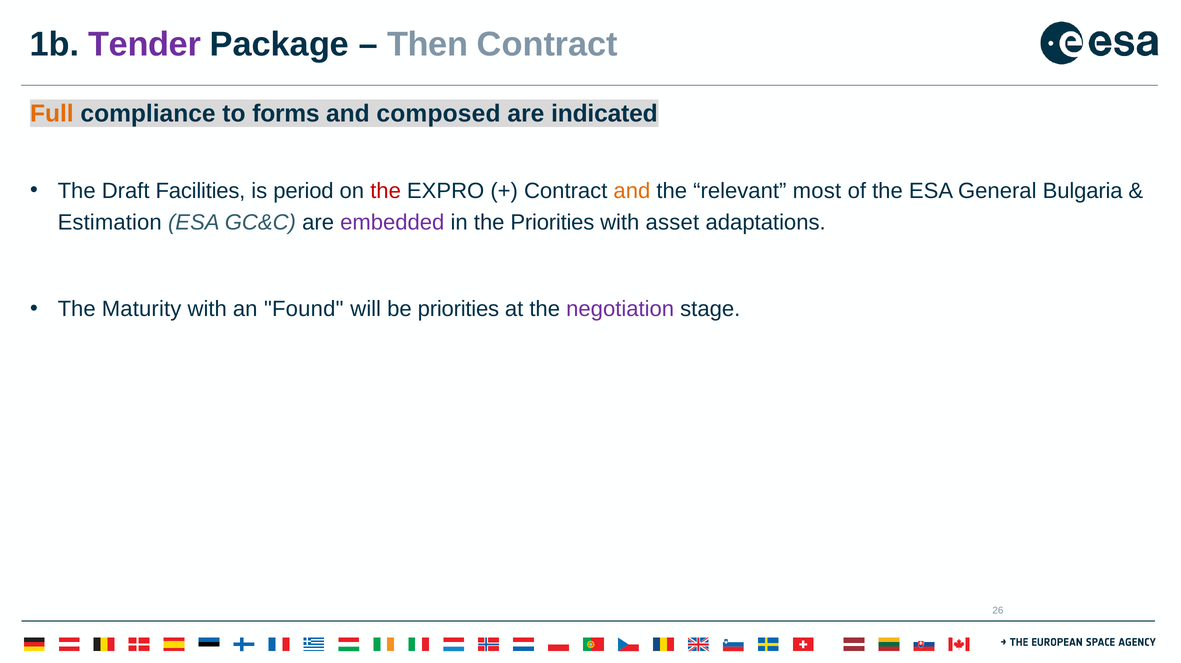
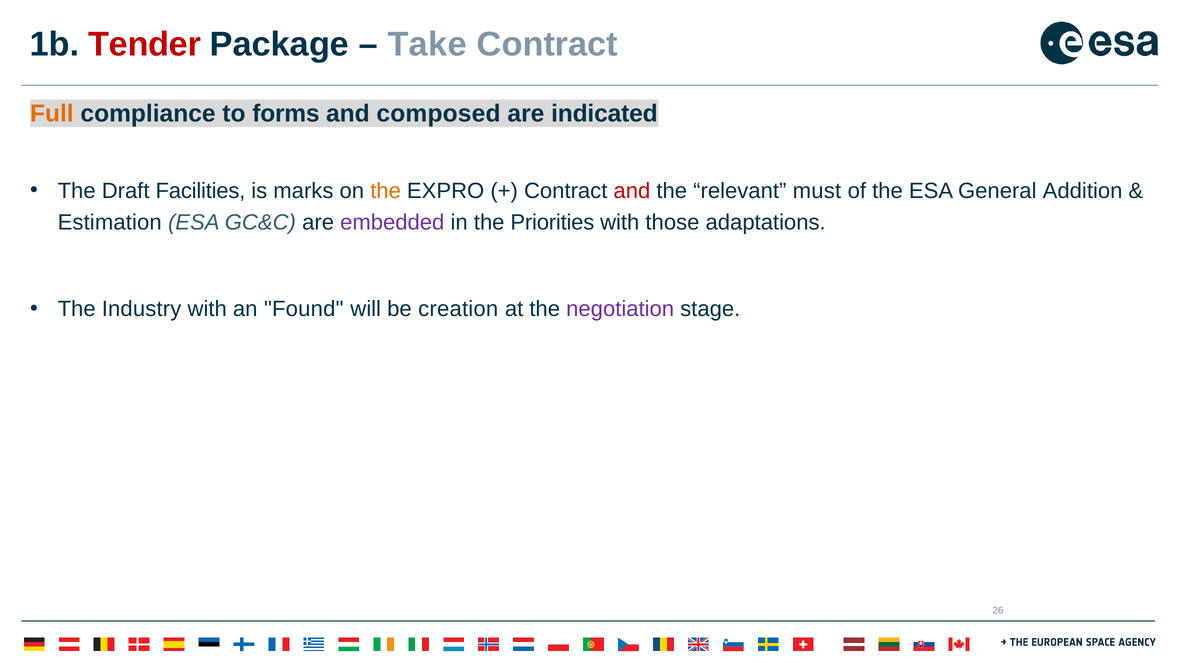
Tender colour: purple -> red (145, 45)
Then: Then -> Take (427, 45)
period: period -> marks (303, 191)
the colour: red -> orange (386, 191)
and colour: orange -> red (632, 191)
most: most -> must (817, 191)
Bulgaria: Bulgaria -> Addition (1083, 191)
asset: asset -> those (672, 222)
Maturity: Maturity -> Industry (142, 309)
be priorities: priorities -> creation (458, 309)
